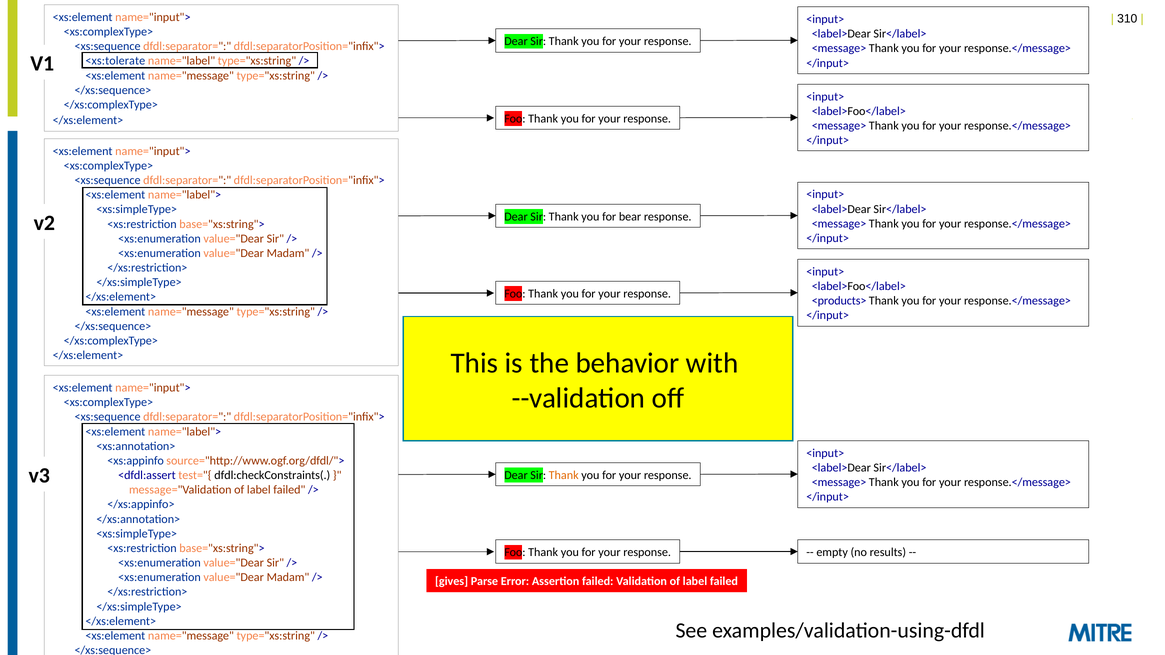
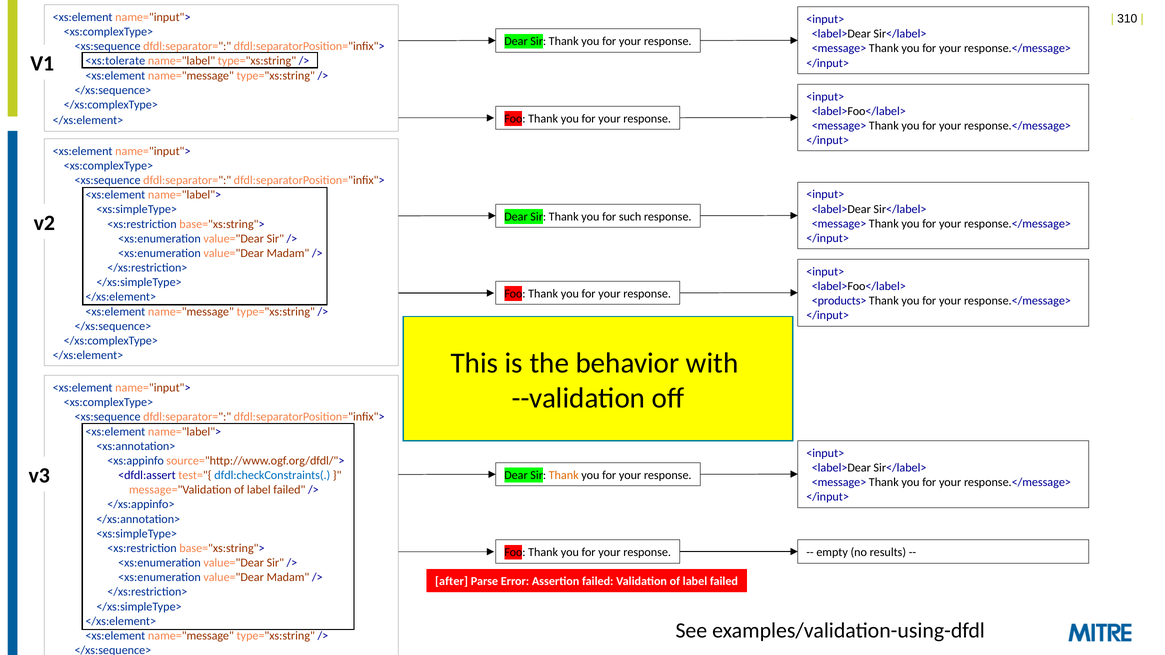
bear: bear -> such (630, 217)
dfdl:checkConstraints( colour: black -> blue (272, 476)
gives: gives -> after (451, 582)
